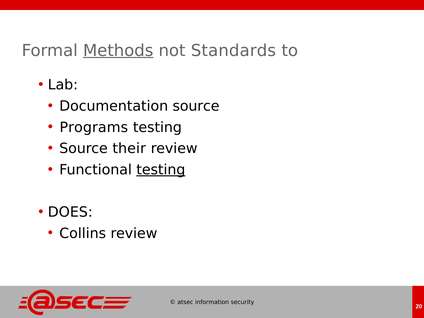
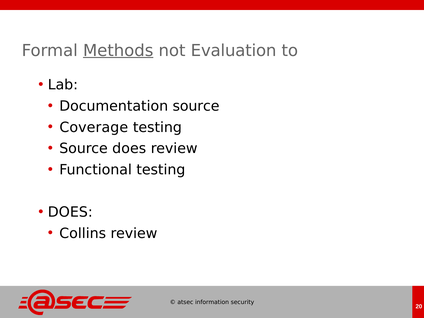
Standards: Standards -> Evaluation (234, 51)
Programs: Programs -> Coverage (94, 127)
Source their: their -> does (129, 149)
testing underline: present -> none (161, 170)
